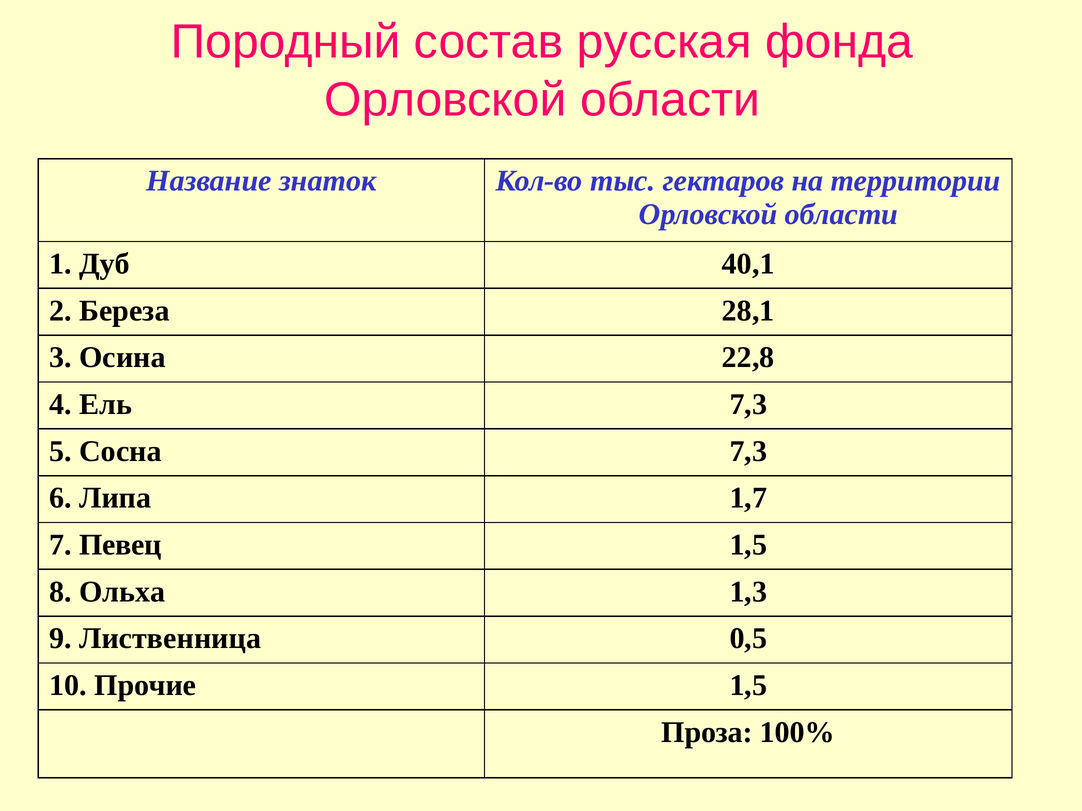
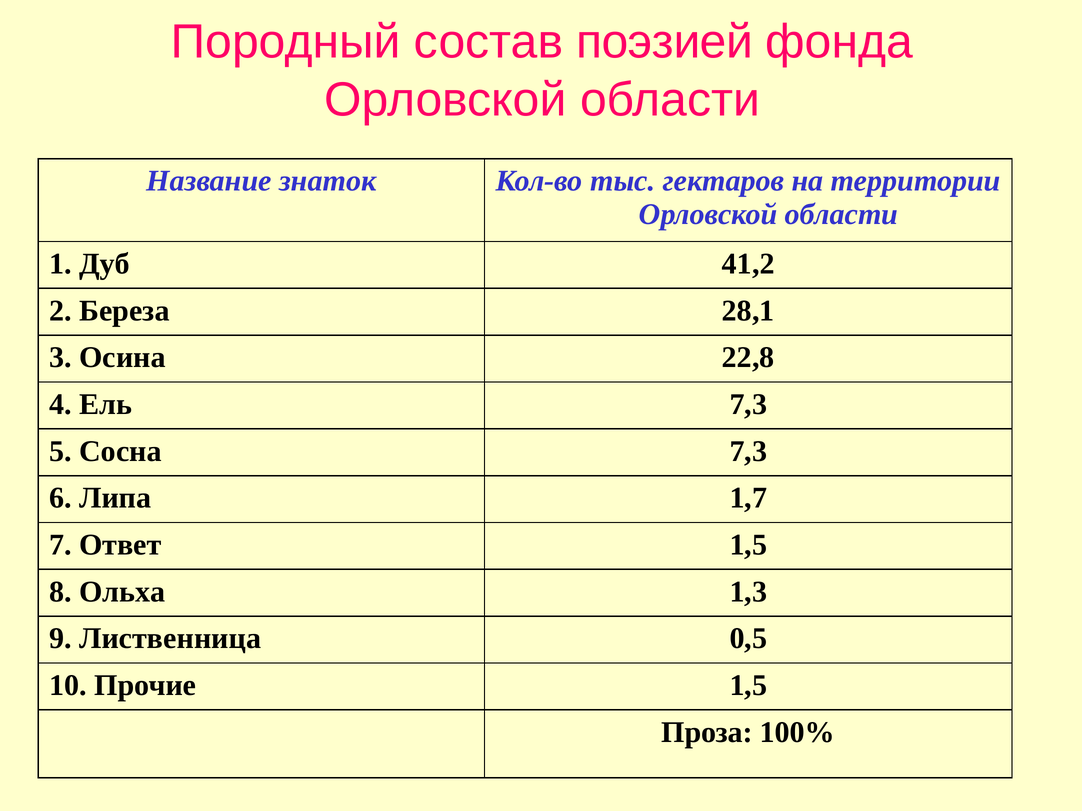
русская: русская -> поэзией (665, 42)
40,1: 40,1 -> 41,2 (748, 264)
Певец: Певец -> Ответ (120, 545)
